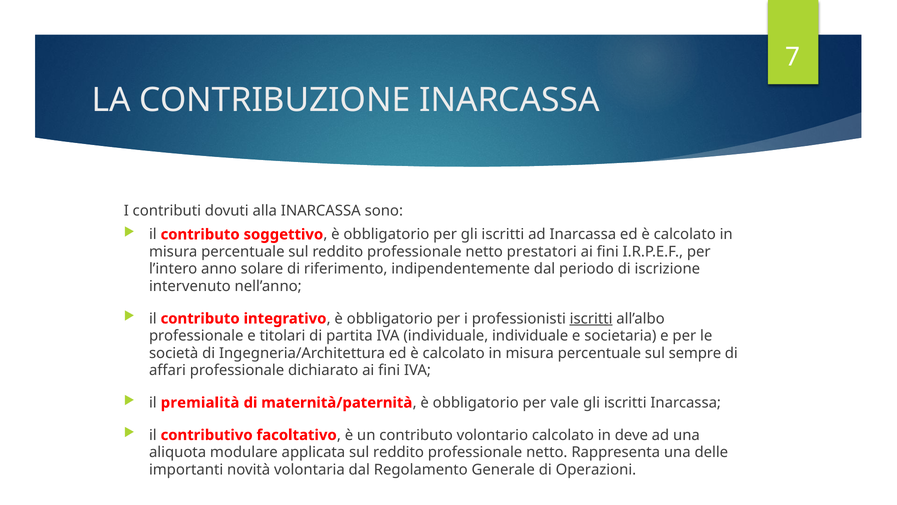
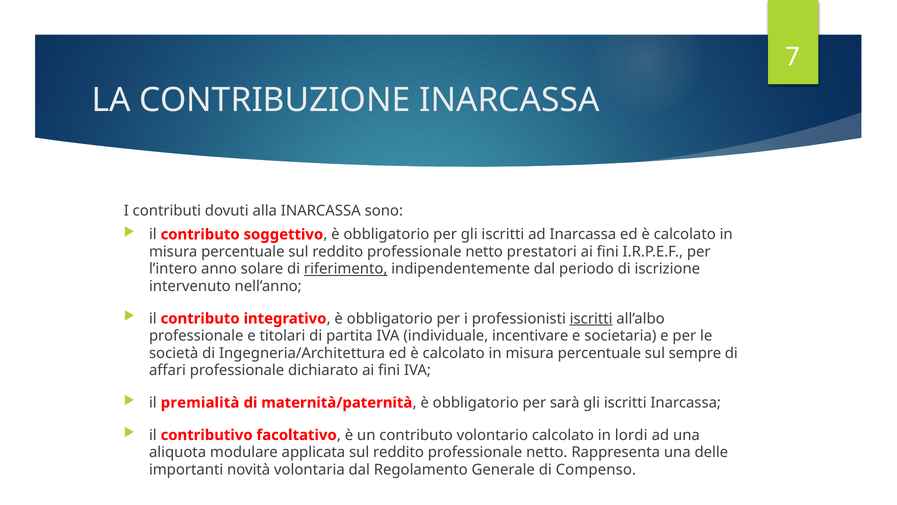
riferimento underline: none -> present (346, 269)
individuale individuale: individuale -> incentivare (530, 336)
vale: vale -> sarà (565, 402)
deve: deve -> lordi (631, 435)
Operazioni: Operazioni -> Compenso (596, 469)
